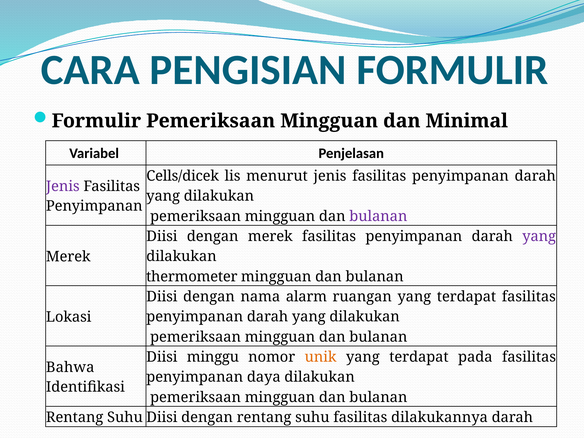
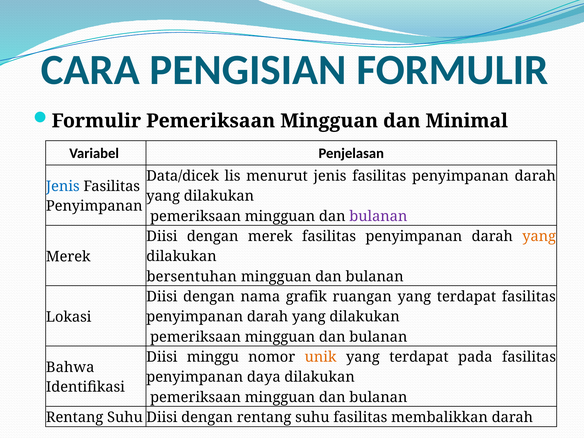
Cells/dicek: Cells/dicek -> Data/dicek (183, 176)
Jenis colour: purple -> blue (63, 186)
yang colour: purple -> orange (539, 236)
thermometer: thermometer -> bersentuhan (192, 277)
alarm: alarm -> grafik (306, 297)
dilakukannya: dilakukannya -> membalikkan (439, 417)
